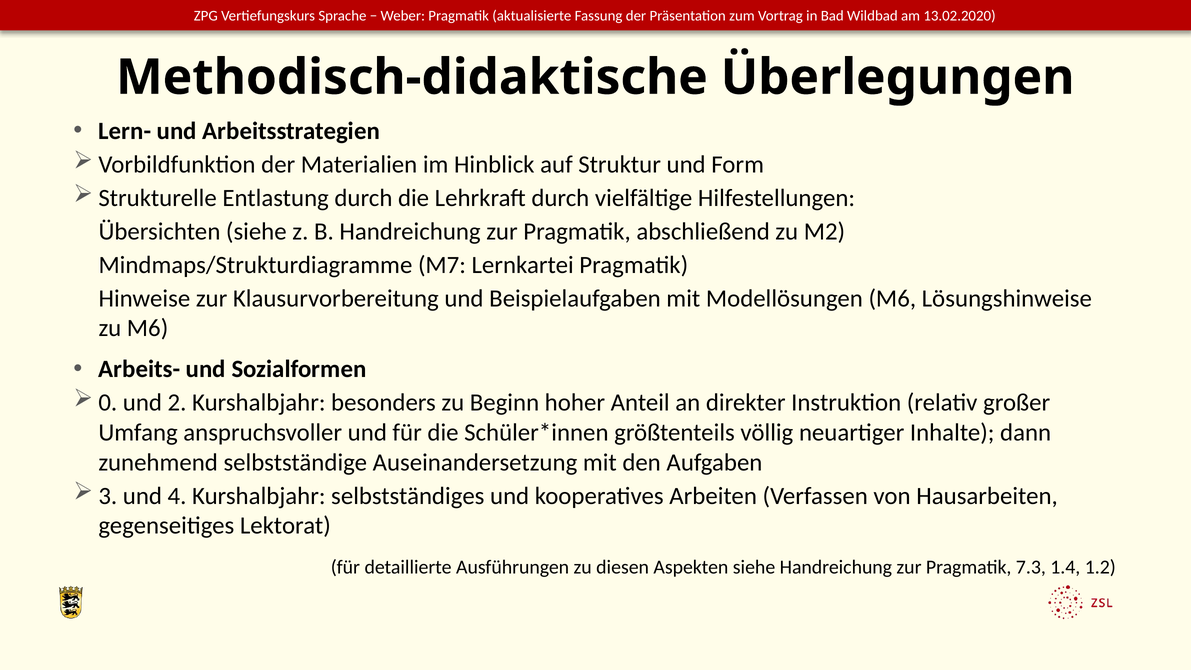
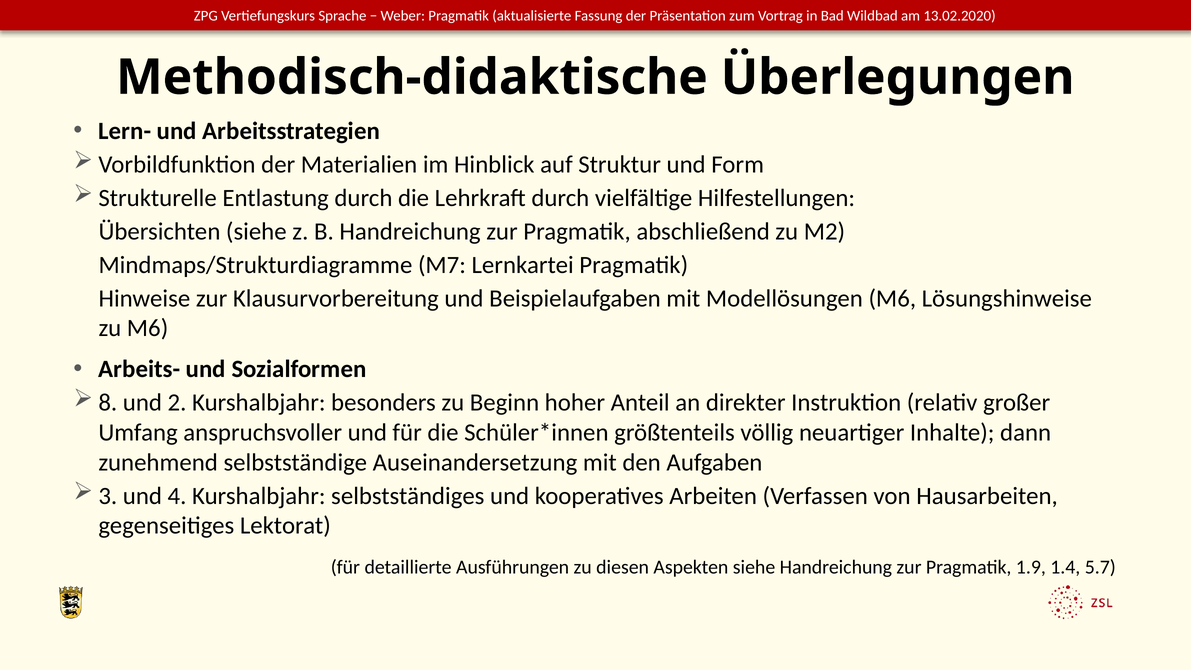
0: 0 -> 8 (108, 403)
7.3: 7.3 -> 1.9 (1031, 567)
1.2: 1.2 -> 5.7 (1100, 567)
